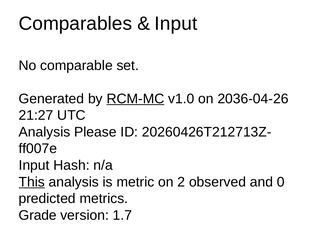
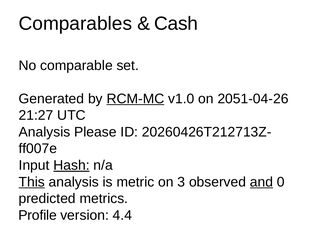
Input: Input -> Cash (176, 24)
2036-04-26: 2036-04-26 -> 2051-04-26 (253, 99)
Hash underline: none -> present (71, 165)
2: 2 -> 3 (181, 182)
and underline: none -> present (262, 182)
Grade: Grade -> Profile (38, 215)
1.7: 1.7 -> 4.4 (122, 215)
